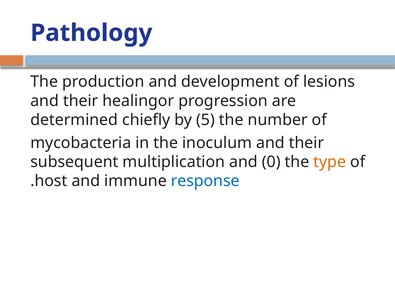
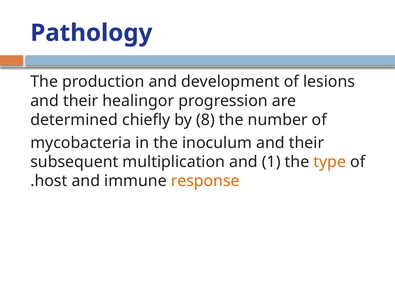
5: 5 -> 8 (205, 120)
0: 0 -> 1 (271, 162)
response colour: blue -> orange (205, 181)
